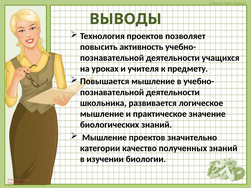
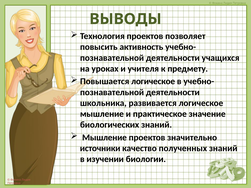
Повышается мышление: мышление -> логическое (153, 81)
категории: категории -> источники (100, 149)
